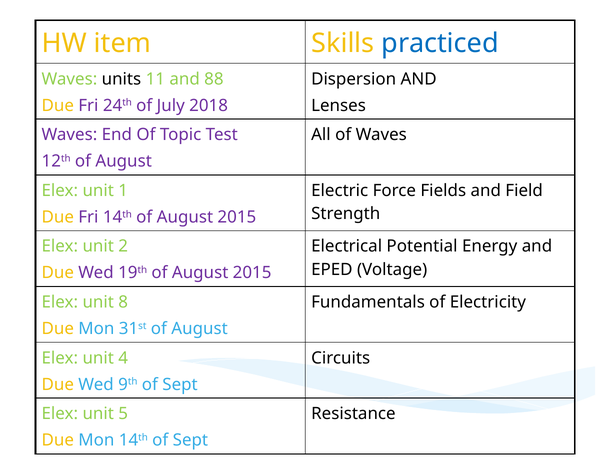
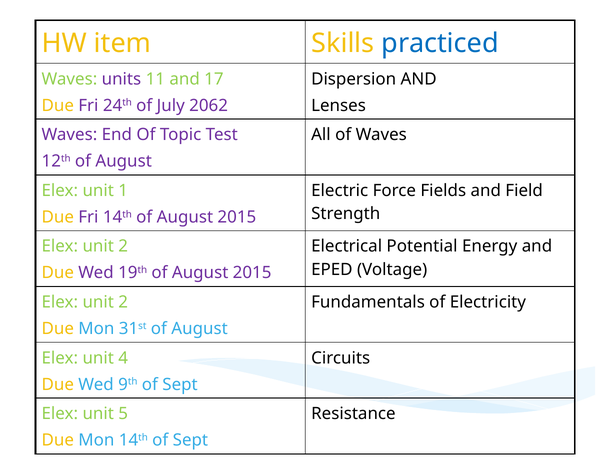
units colour: black -> purple (121, 79)
88: 88 -> 17 (214, 79)
2018: 2018 -> 2062 (209, 105)
8: 8 -> 2 (123, 302)
